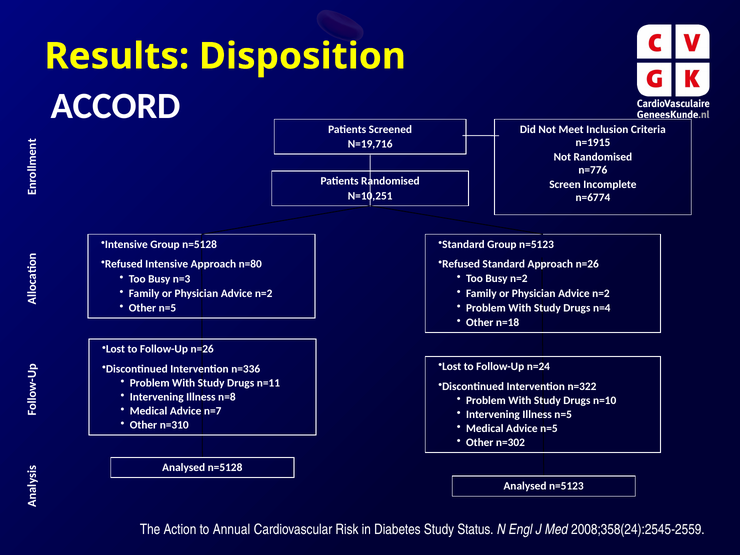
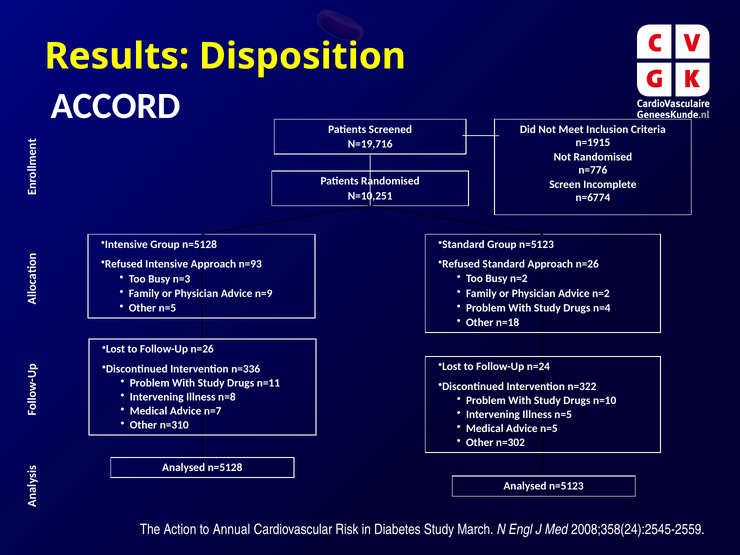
n=80: n=80 -> n=93 (250, 264)
n=2: n=2 -> n=9 (264, 293)
Status: Status -> March (475, 529)
